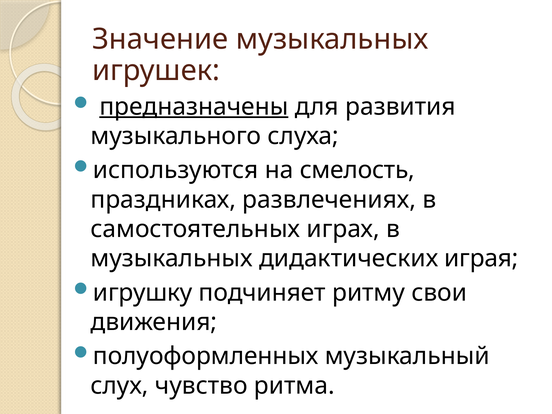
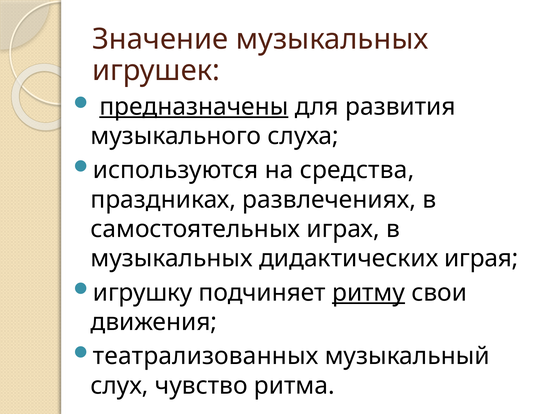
смелость: смелость -> средства (357, 170)
ритму underline: none -> present (369, 293)
полуоформленных: полуоформленных -> театрализованных (206, 356)
